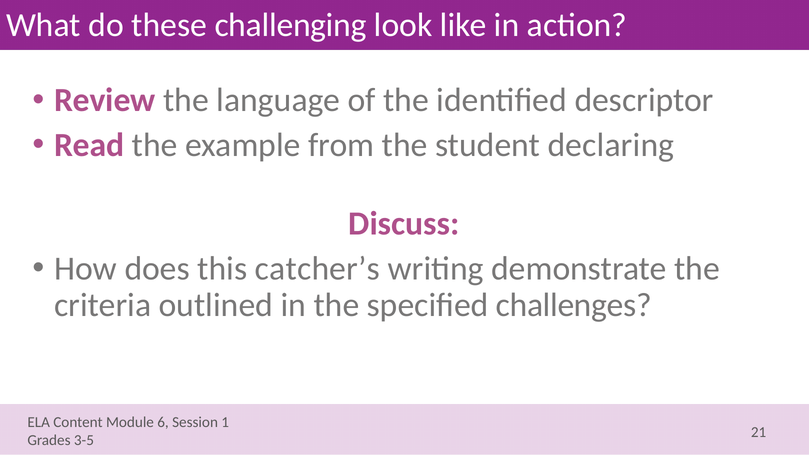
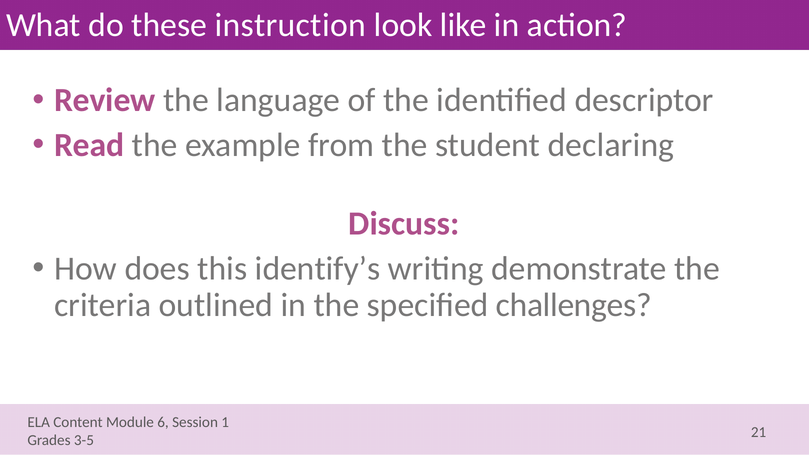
challenging: challenging -> instruction (290, 25)
catcher’s: catcher’s -> identify’s (318, 269)
